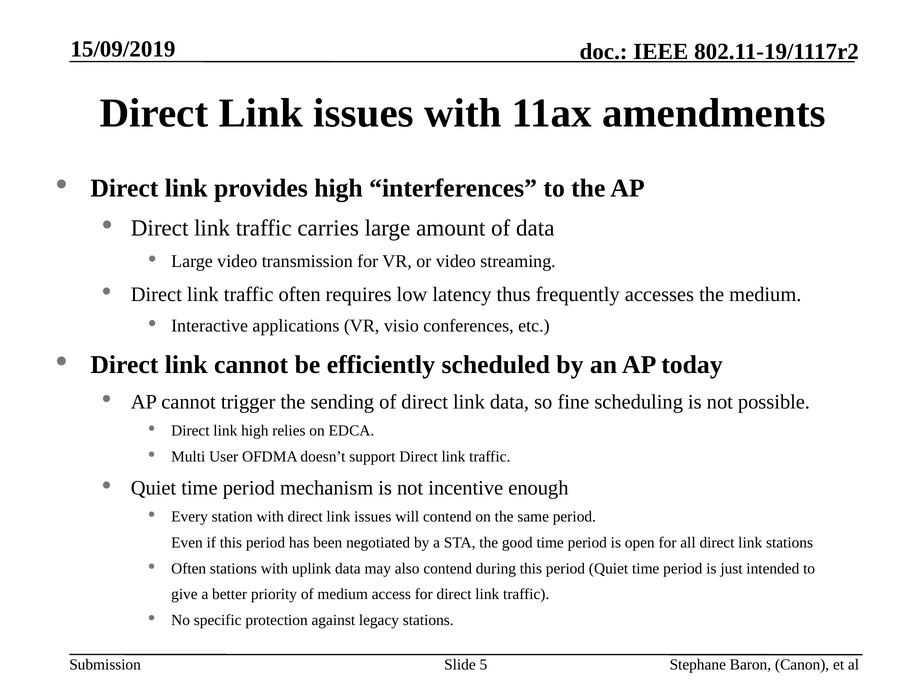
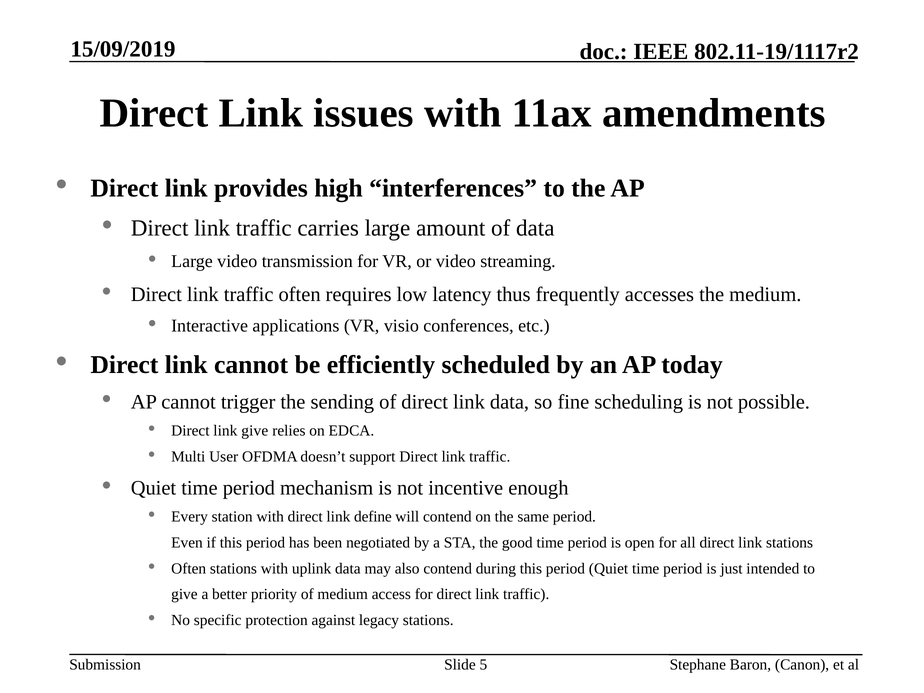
link high: high -> give (255, 431)
with direct link issues: issues -> define (373, 517)
